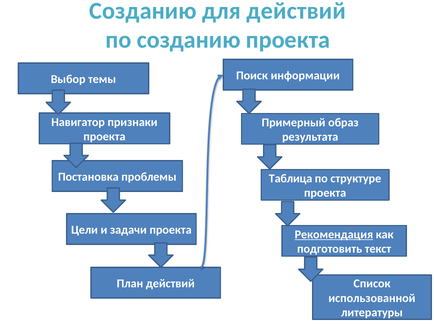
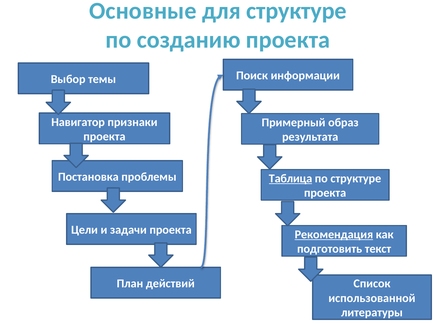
Созданию: Созданию -> Основные (143, 11)
для действий: действий -> структуре (296, 11)
Таблица underline: none -> present (291, 179)
